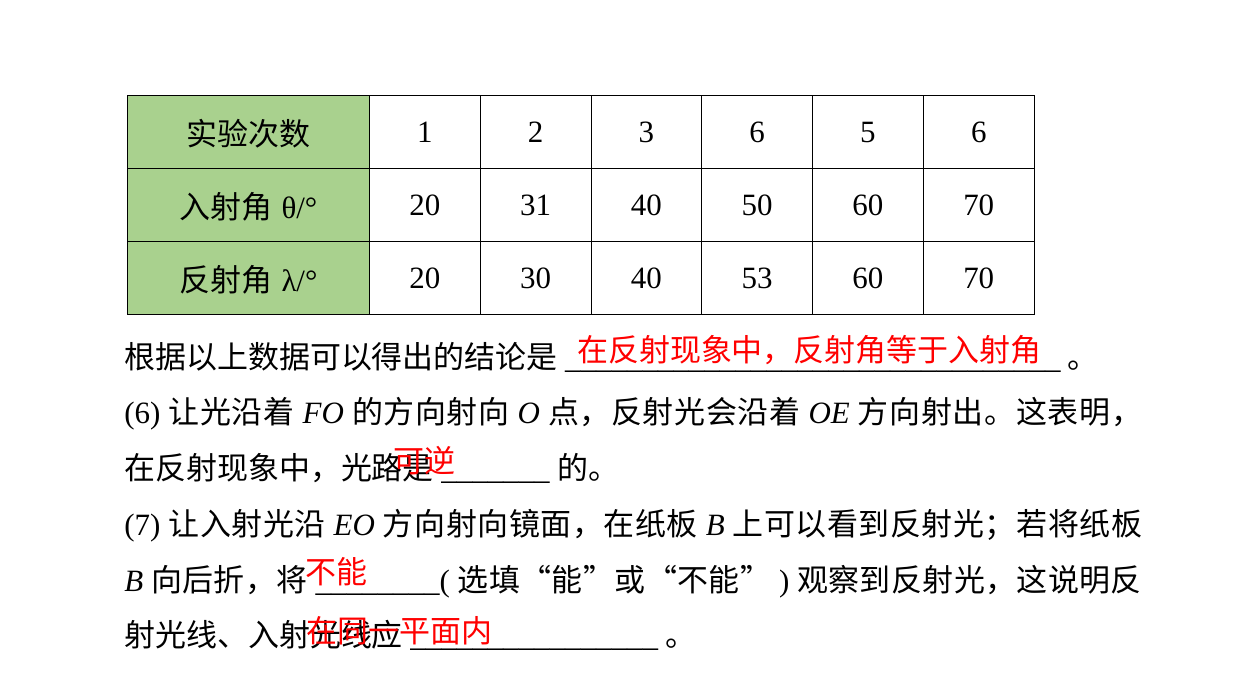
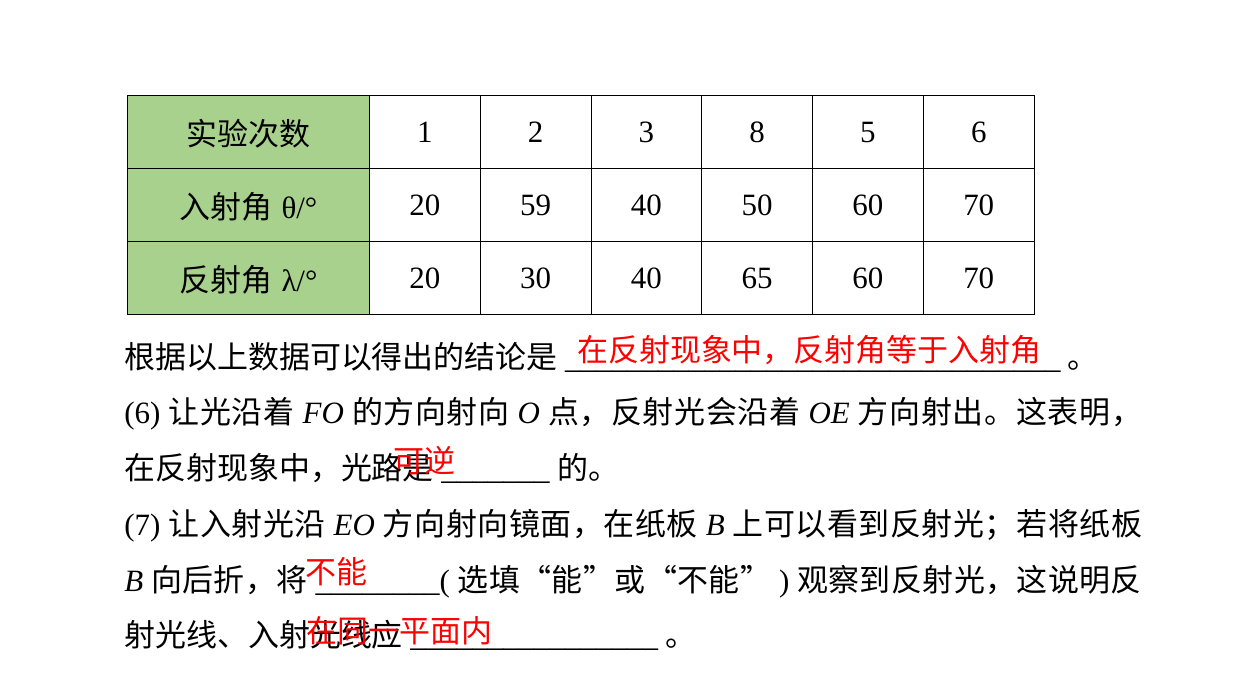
3 6: 6 -> 8 (757, 132)
31: 31 -> 59 (536, 205)
53: 53 -> 65 (757, 278)
